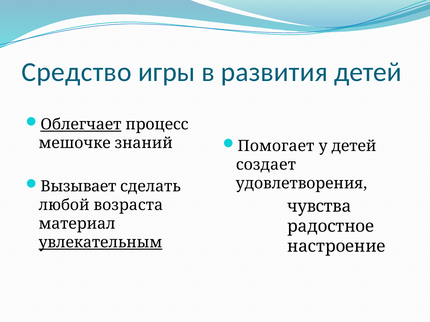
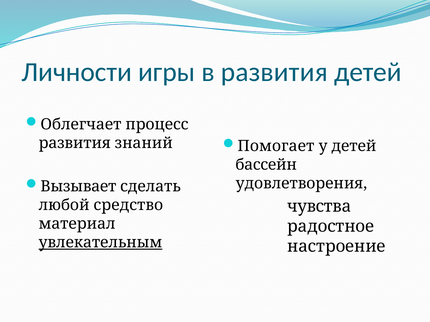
Средство: Средство -> Личности (77, 72)
Облегчает underline: present -> none (81, 125)
мешочке: мешочке -> развития (75, 143)
создает: создает -> бассейн (266, 165)
возраста: возраста -> средство (128, 206)
